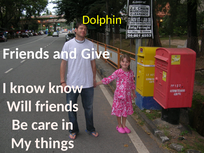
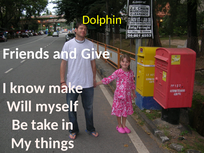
know know: know -> make (66, 88)
Will friends: friends -> myself (57, 106)
care: care -> take (45, 125)
